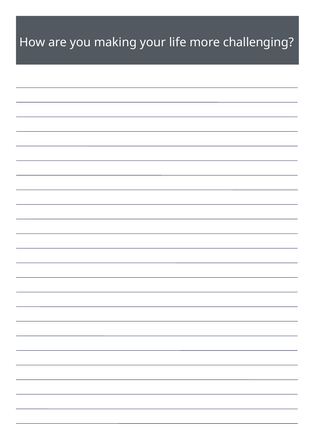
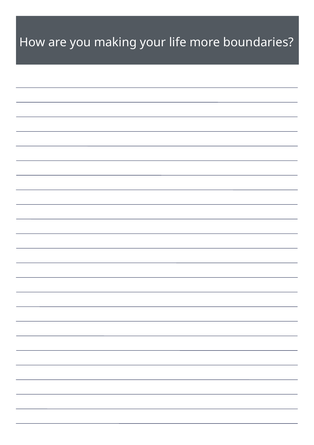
challenging: challenging -> boundaries (258, 42)
